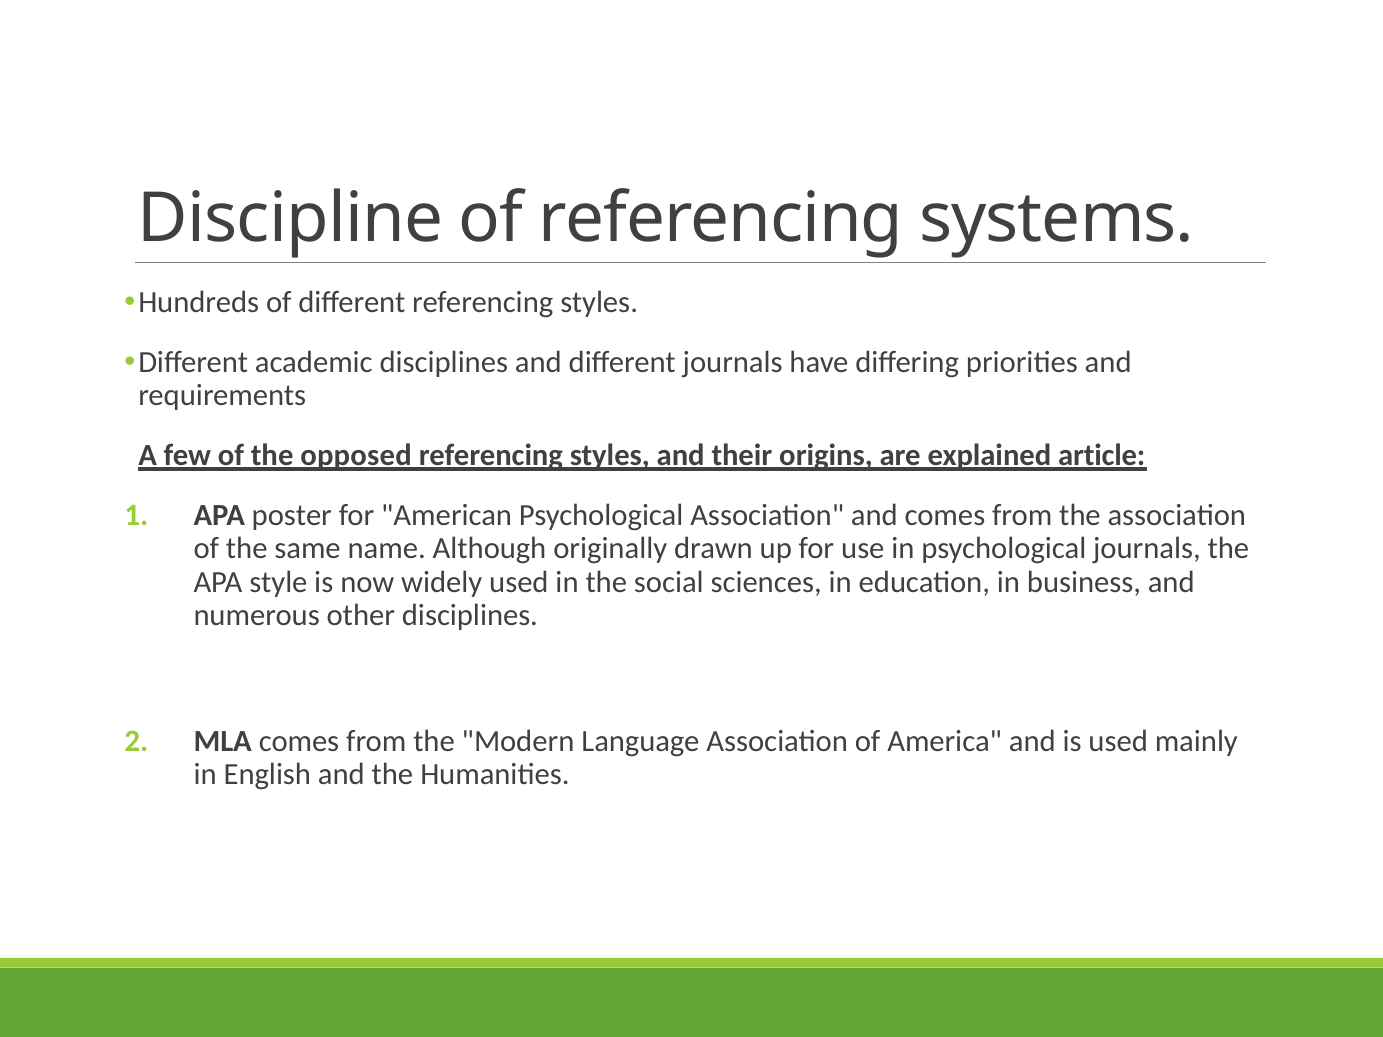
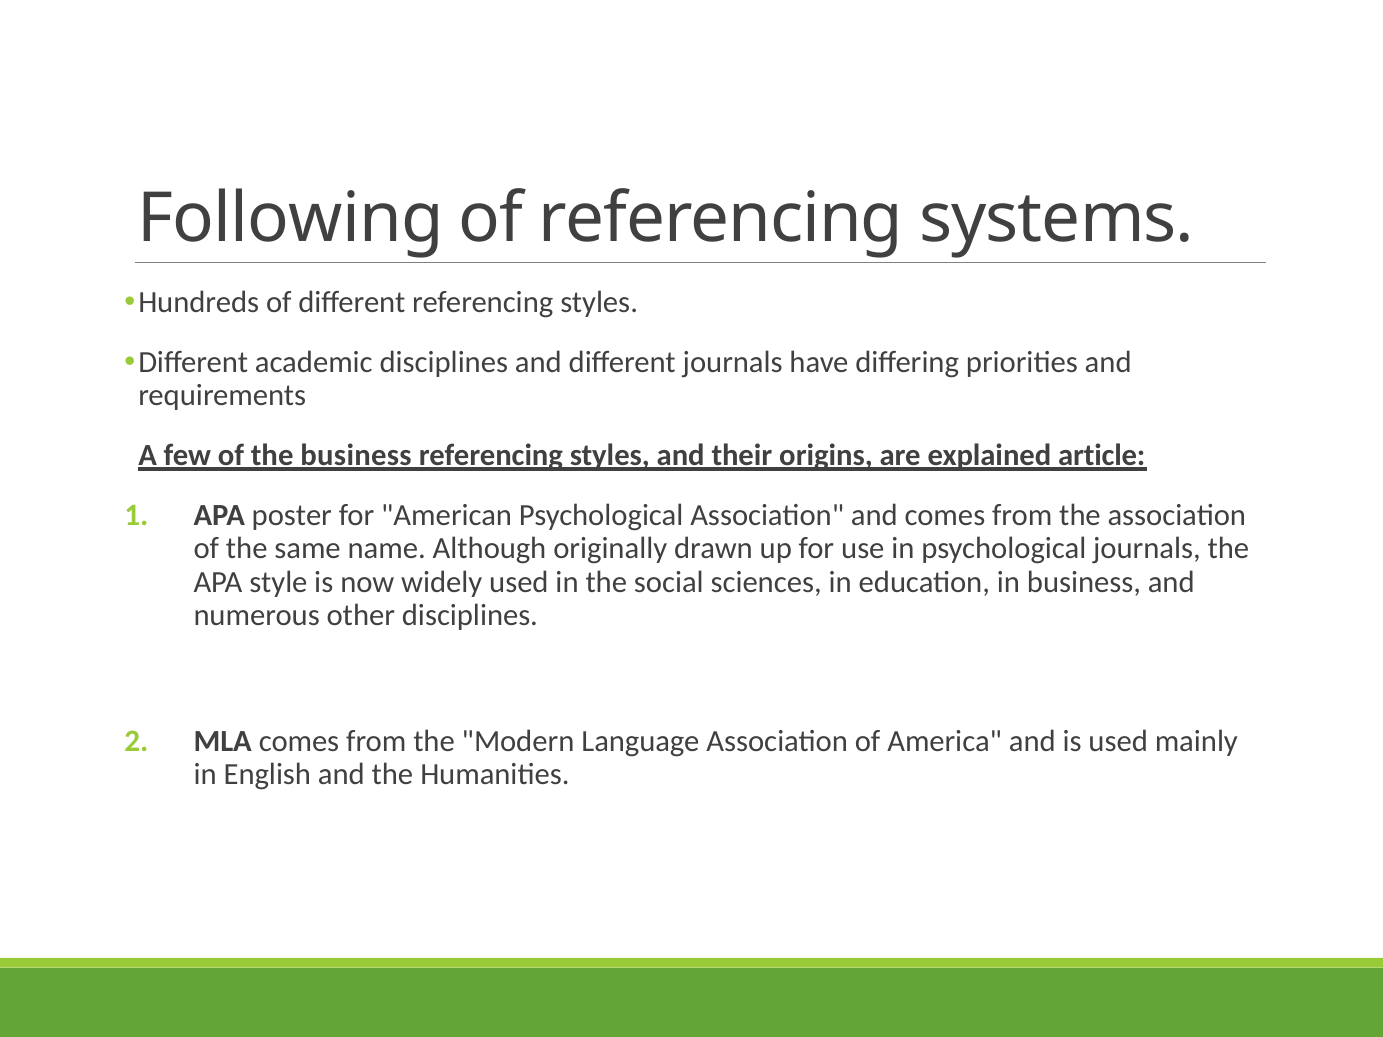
Discipline: Discipline -> Following (291, 219)
the opposed: opposed -> business (356, 456)
